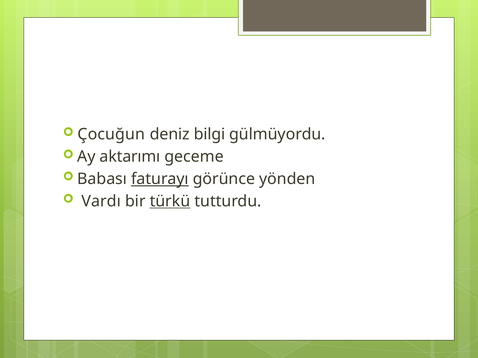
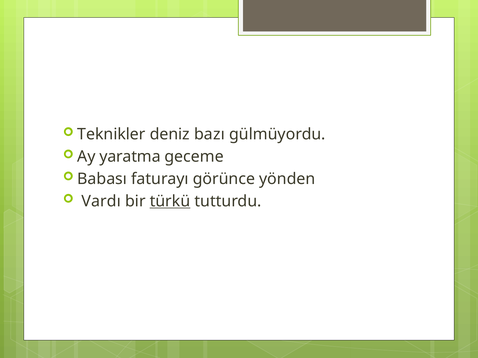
Çocuğun: Çocuğun -> Teknikler (111, 135)
bilgi: bilgi -> bazı (209, 135)
aktarımı: aktarımı -> yaratma (130, 157)
faturayı underline: present -> none (160, 179)
